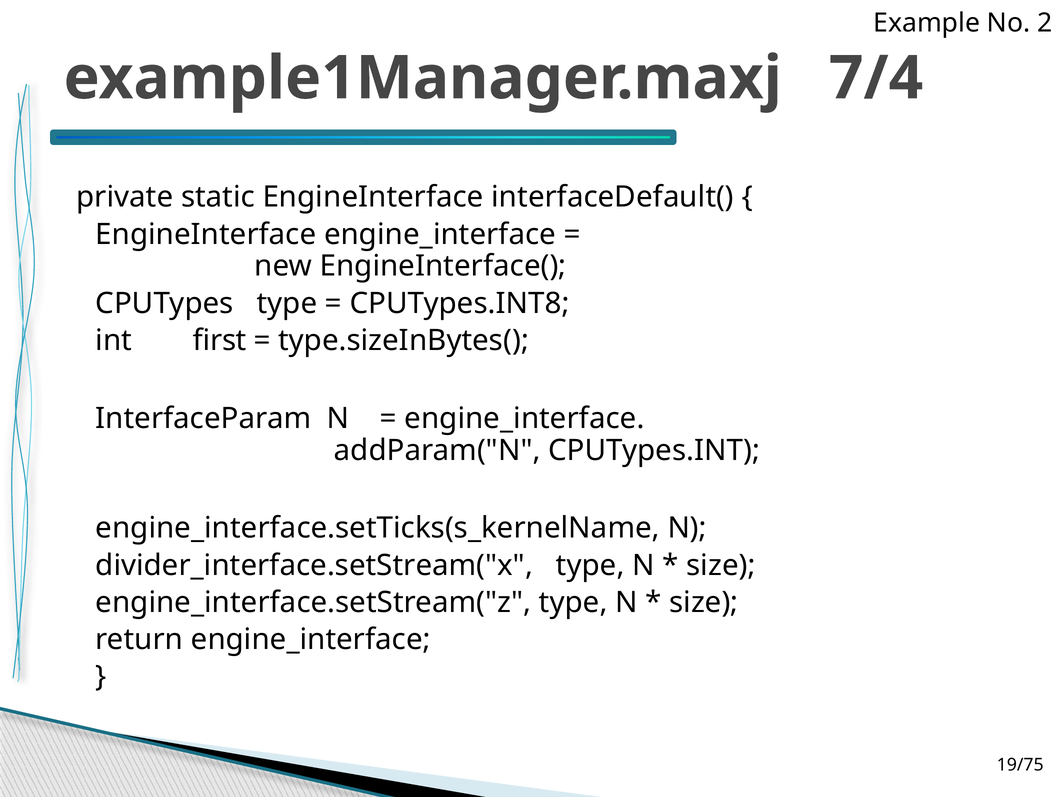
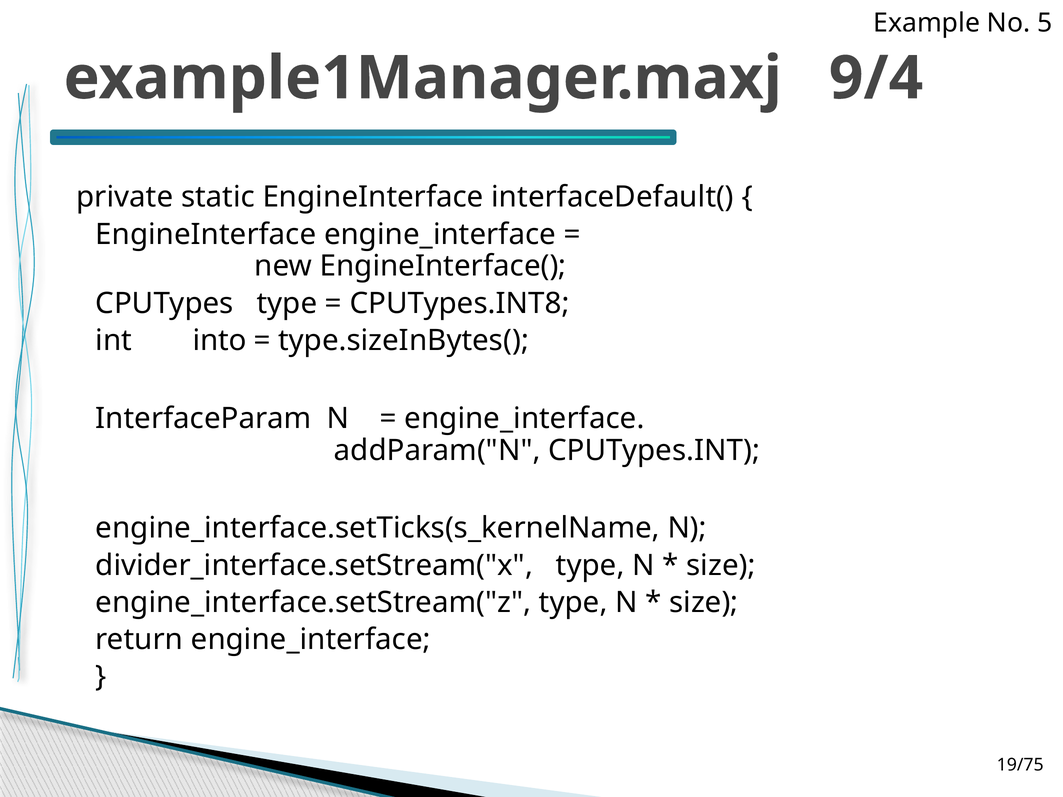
2: 2 -> 5 (1045, 23)
7/4: 7/4 -> 9/4 (876, 78)
first: first -> into (220, 341)
